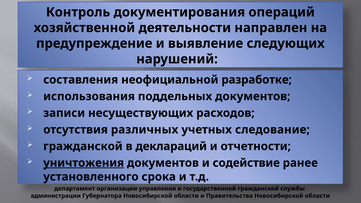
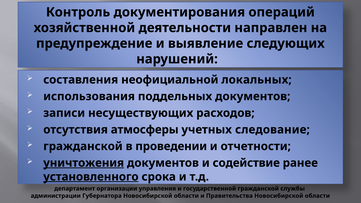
разработке: разработке -> локальных (257, 80)
различных: различных -> атмосферы (145, 130)
деклараций: деклараций -> проведении (171, 146)
установленного underline: none -> present (91, 177)
